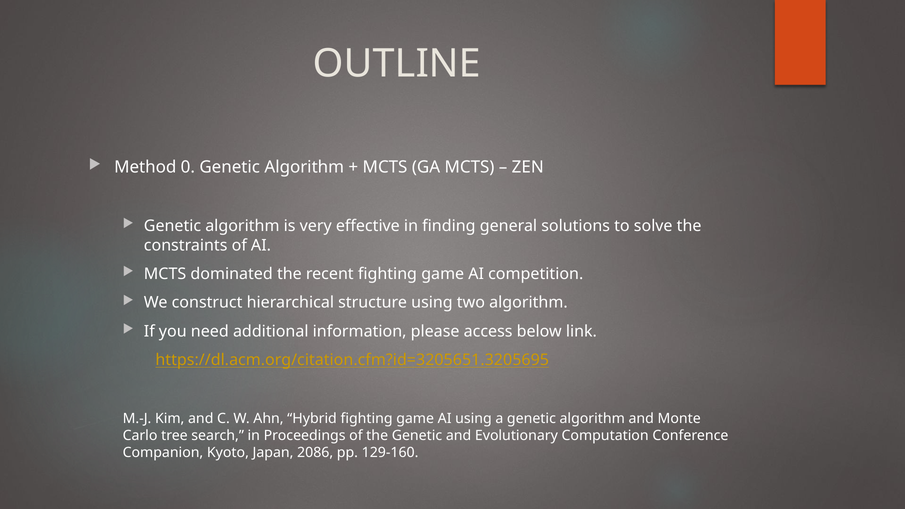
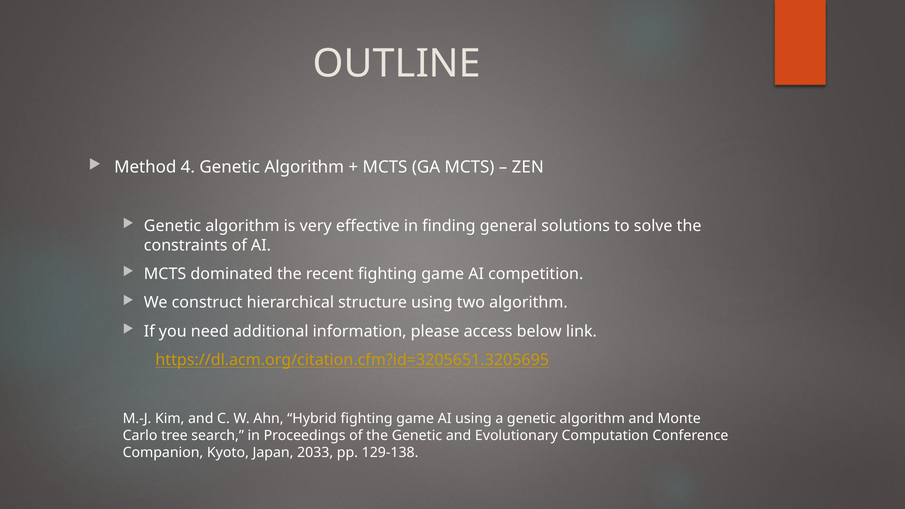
0: 0 -> 4 (188, 167)
2086: 2086 -> 2033 (315, 453)
129-160: 129-160 -> 129-138 (390, 453)
